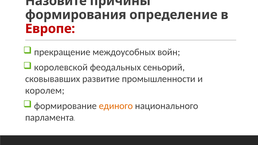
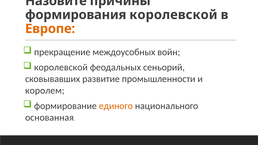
формирования определение: определение -> королевской (173, 15)
Европе colour: red -> orange (50, 29)
парламента: парламента -> основанная (49, 118)
